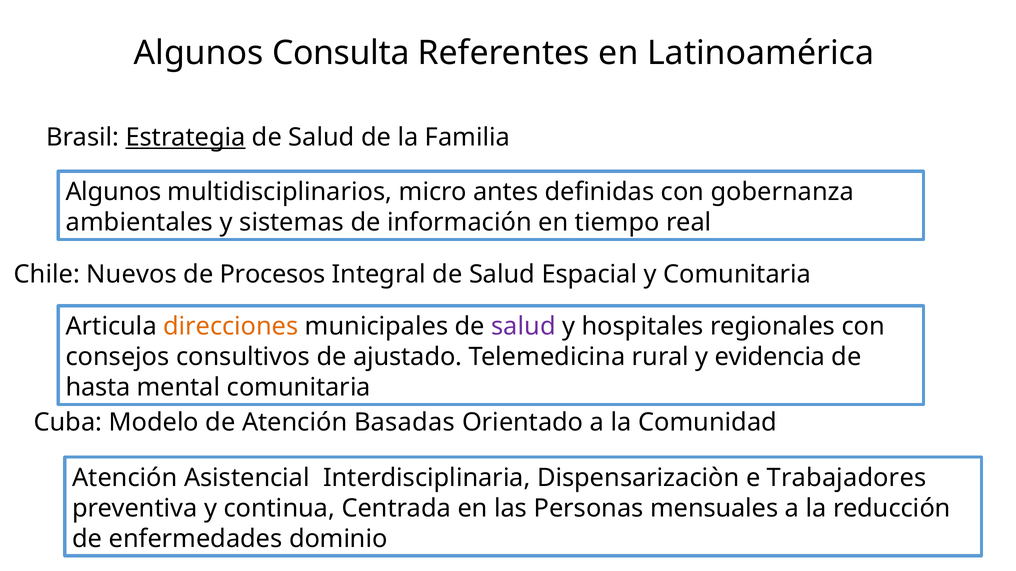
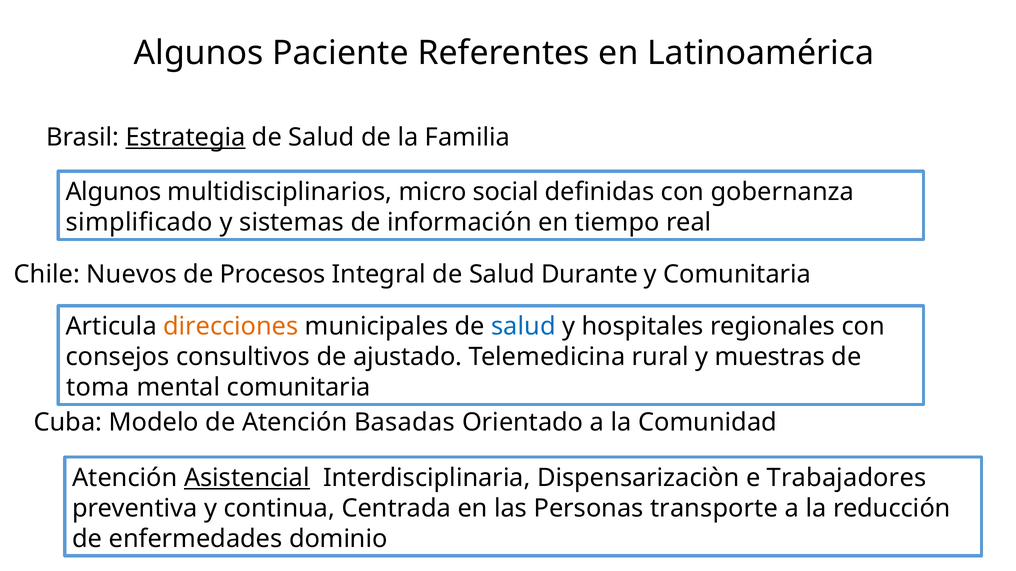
Consulta: Consulta -> Paciente (341, 53)
antes: antes -> social (506, 192)
ambientales: ambientales -> simplificado (139, 223)
Espacial: Espacial -> Durante (590, 275)
salud colour: purple -> blue (523, 327)
evidencia: evidencia -> muestras (770, 357)
hasta: hasta -> toma (98, 388)
Asistencial underline: none -> present (247, 478)
mensuales: mensuales -> transporte (714, 509)
